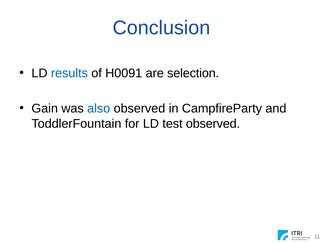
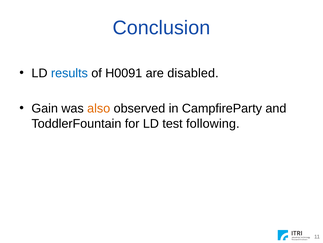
selection: selection -> disabled (193, 73)
also colour: blue -> orange (99, 108)
test observed: observed -> following (213, 123)
